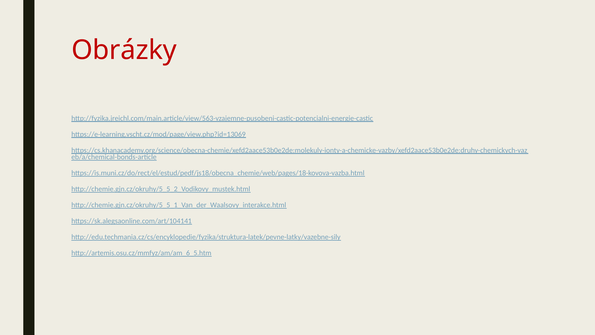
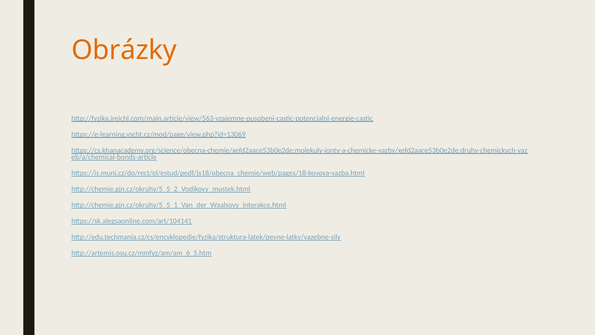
Obrázky colour: red -> orange (124, 50)
